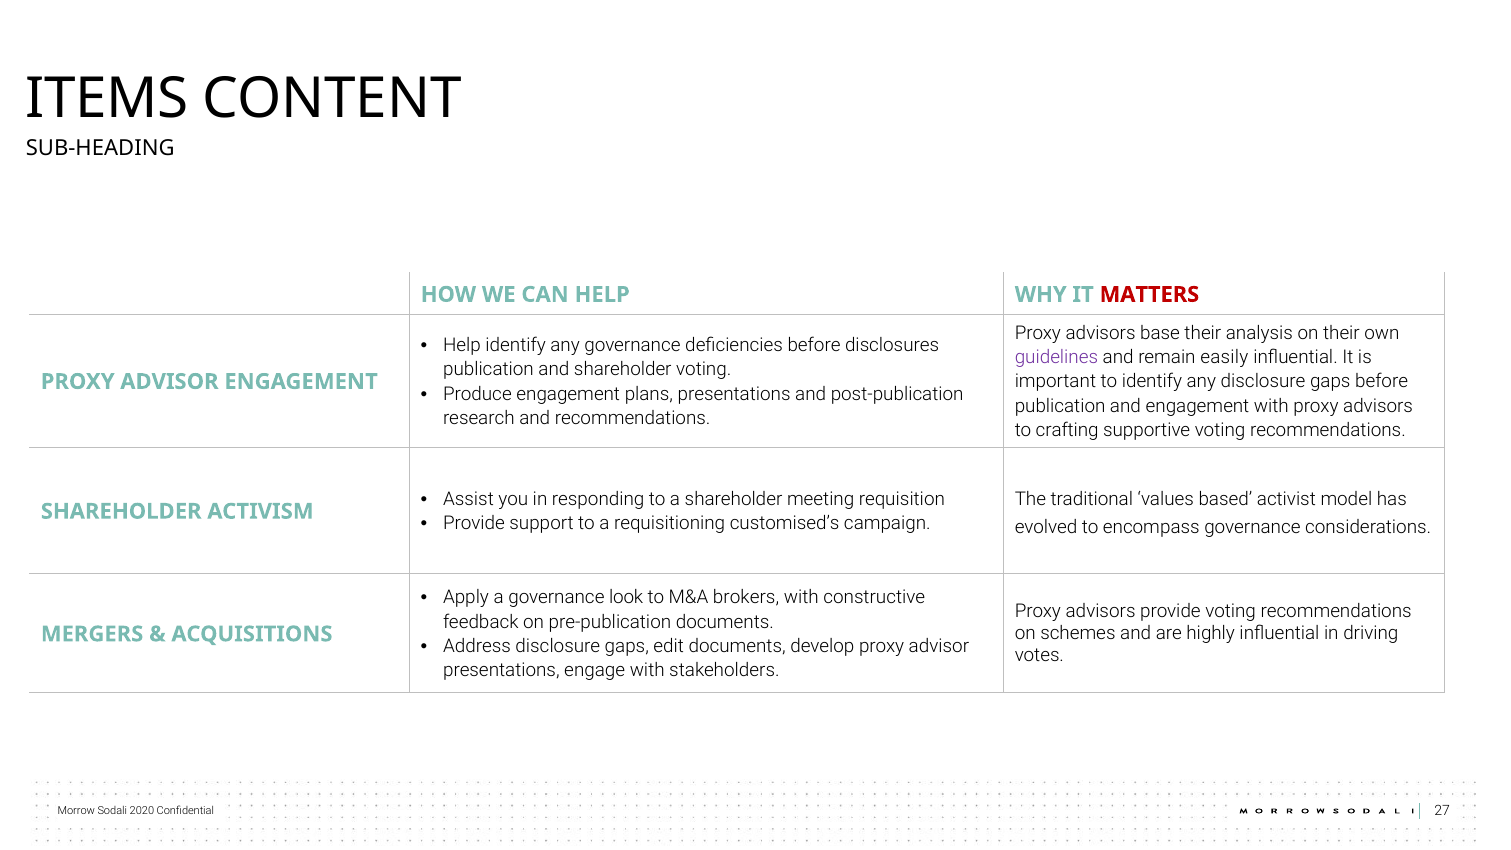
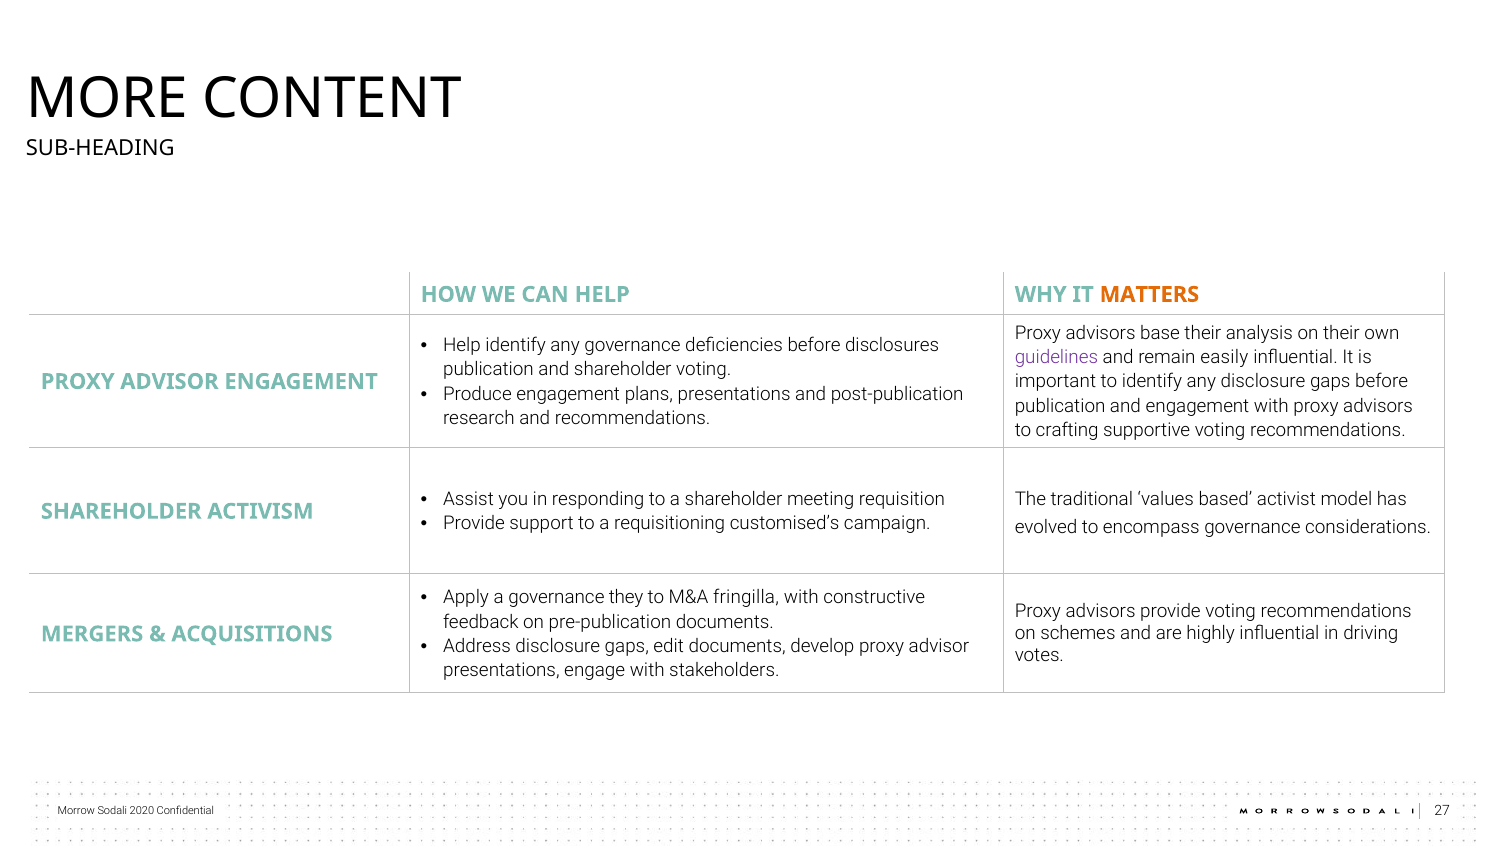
ITEMS: ITEMS -> MORE (107, 99)
MATTERS colour: red -> orange (1149, 295)
look: look -> they (626, 598)
brokers: brokers -> fringilla (746, 598)
